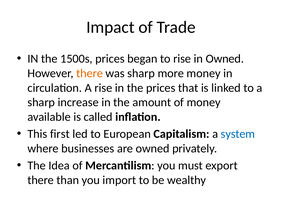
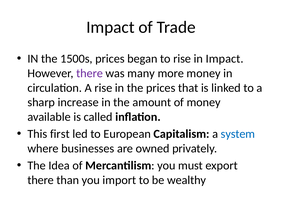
in Owned: Owned -> Impact (225, 59)
there colour: orange -> purple (90, 73)
was sharp: sharp -> many (141, 73)
